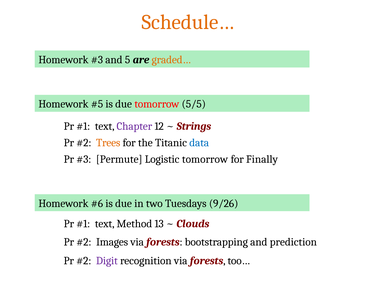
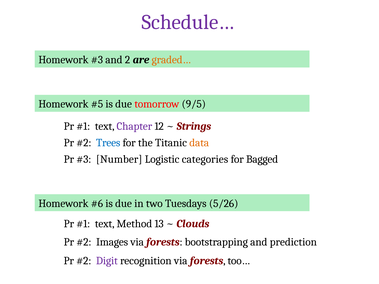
Schedule… colour: orange -> purple (188, 22)
5: 5 -> 2 (128, 60)
5/5: 5/5 -> 9/5 (194, 104)
Trees colour: orange -> blue (108, 143)
data colour: blue -> orange (199, 143)
Permute: Permute -> Number (119, 159)
Logistic tomorrow: tomorrow -> categories (205, 159)
Finally: Finally -> Bagged (262, 159)
9/26: 9/26 -> 5/26 (224, 204)
